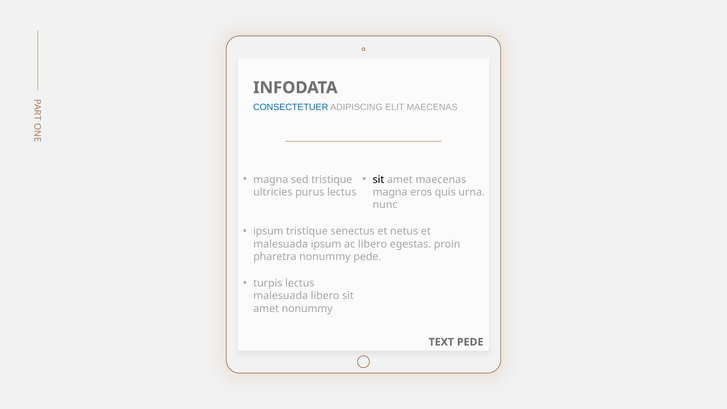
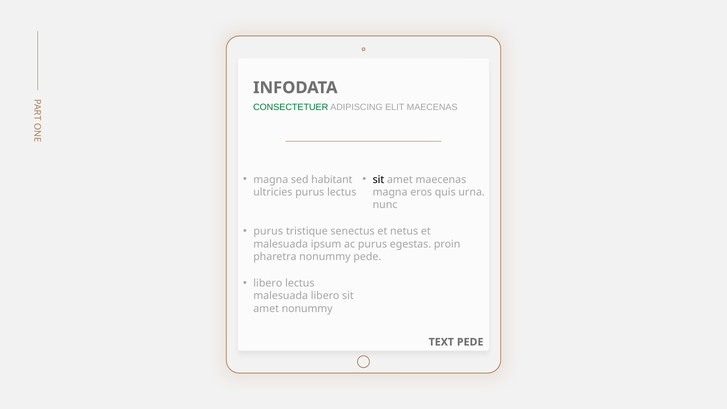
CONSECTETUER colour: blue -> green (291, 107)
sed tristique: tristique -> habitant (332, 179)
ipsum: ipsum -> purus (268, 231)
ac libero: libero -> purus (373, 244)
turpis: turpis -> libero (268, 283)
